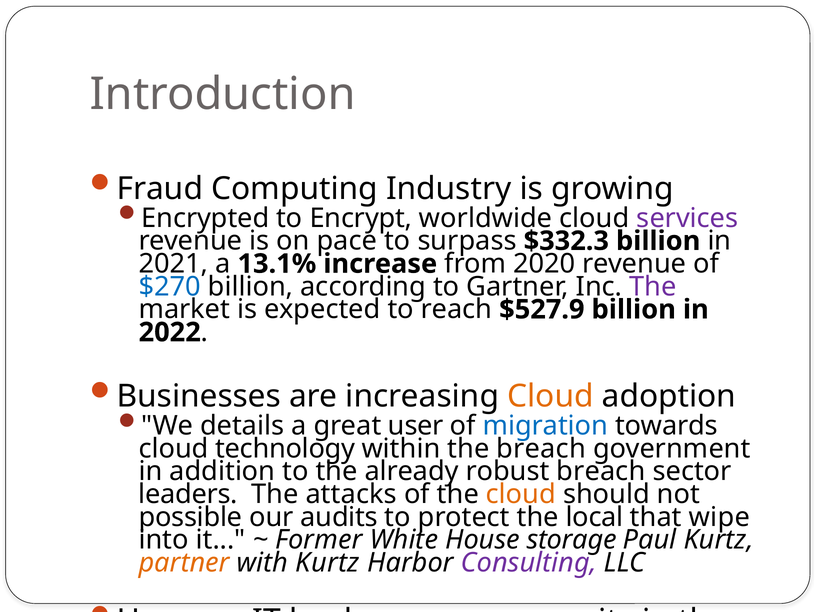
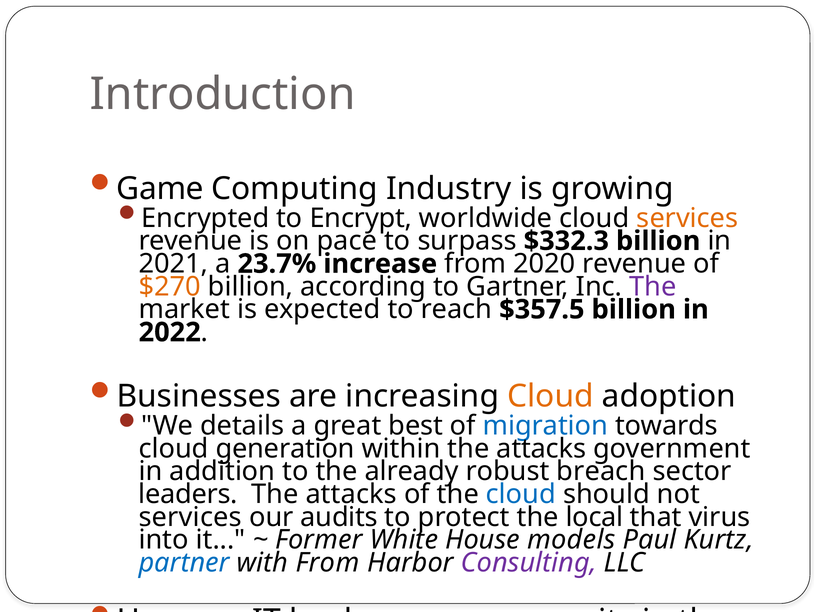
Fraud: Fraud -> Game (160, 189)
services colour: purple -> orange (687, 218)
13.1%: 13.1% -> 23.7% (277, 264)
$270 colour: blue -> orange (170, 287)
$527.9: $527.9 -> $357.5 (542, 309)
user: user -> best (416, 426)
technology: technology -> generation (285, 449)
within the breach: breach -> attacks (541, 449)
cloud colour: orange -> blue (521, 494)
possible: possible -> services (190, 517)
wipe: wipe -> virus (720, 517)
storage: storage -> models (571, 540)
partner colour: orange -> blue (184, 563)
with Kurtz: Kurtz -> From (328, 563)
